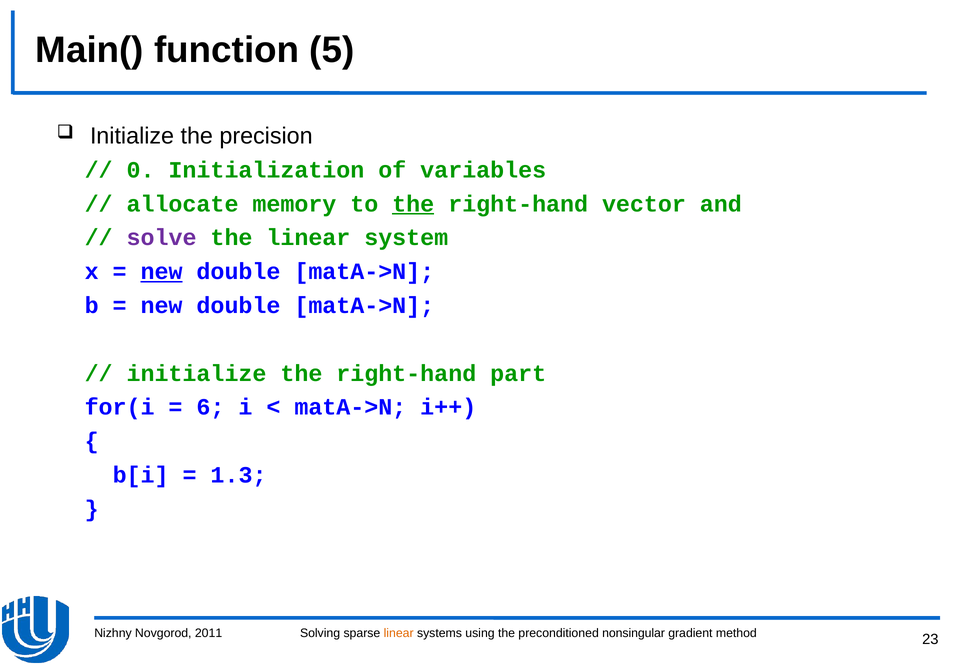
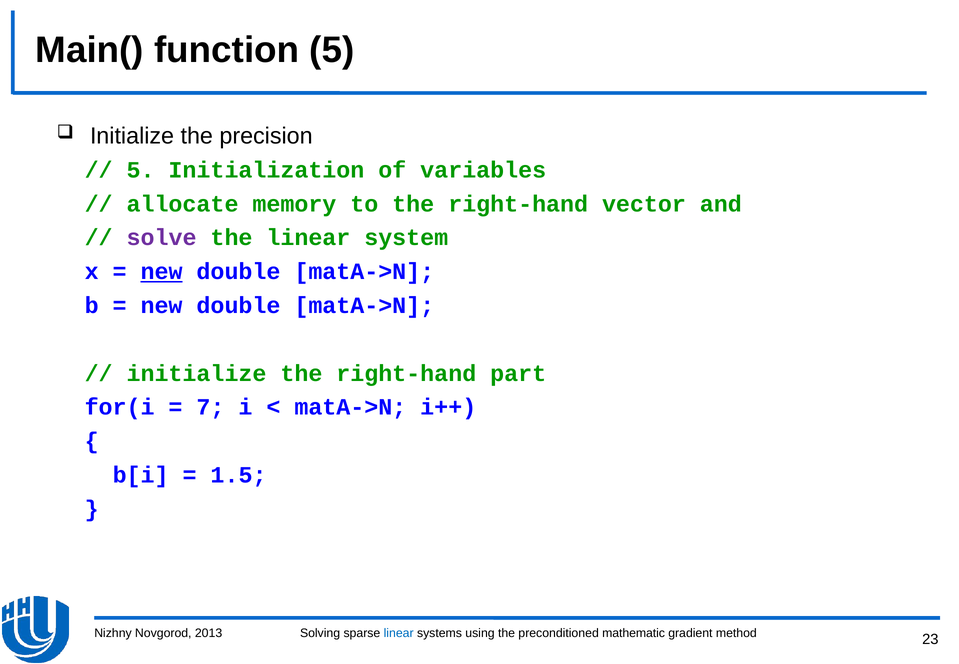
0: 0 -> 5 (141, 170)
the underline: present -> none (413, 204)
6: 6 -> 7 (210, 407)
1.3: 1.3 -> 1.5 (239, 475)
2011: 2011 -> 2013 (209, 633)
linear colour: orange -> blue (399, 633)
nonsingular: nonsingular -> mathematic (634, 633)
